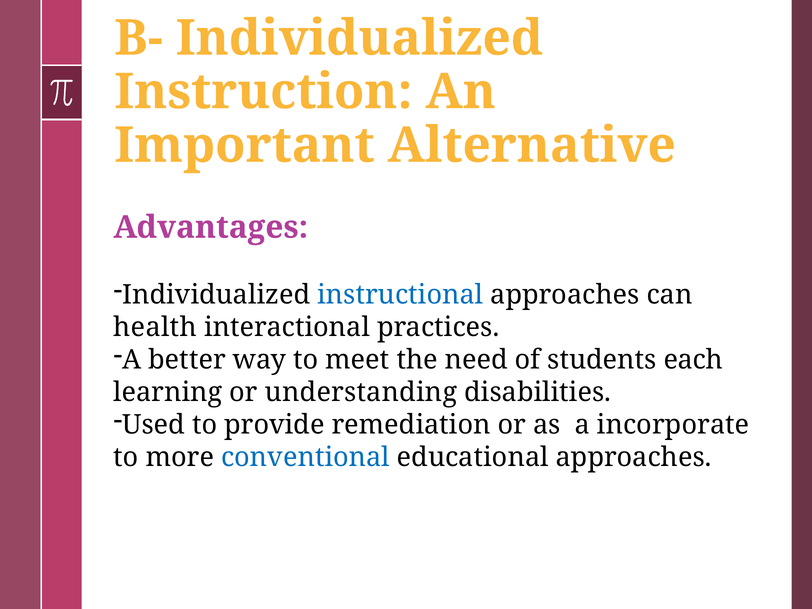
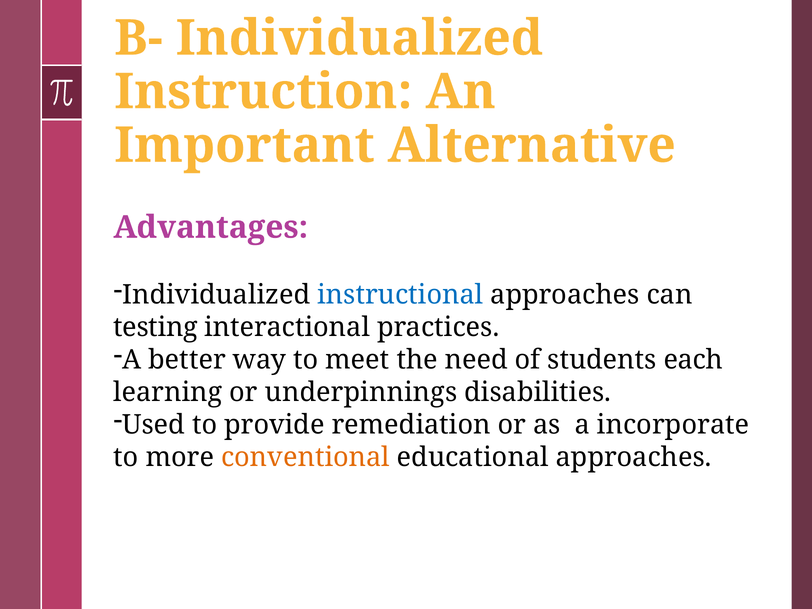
health: health -> testing (155, 327)
understanding: understanding -> underpinnings (361, 392)
conventional colour: blue -> orange (305, 457)
